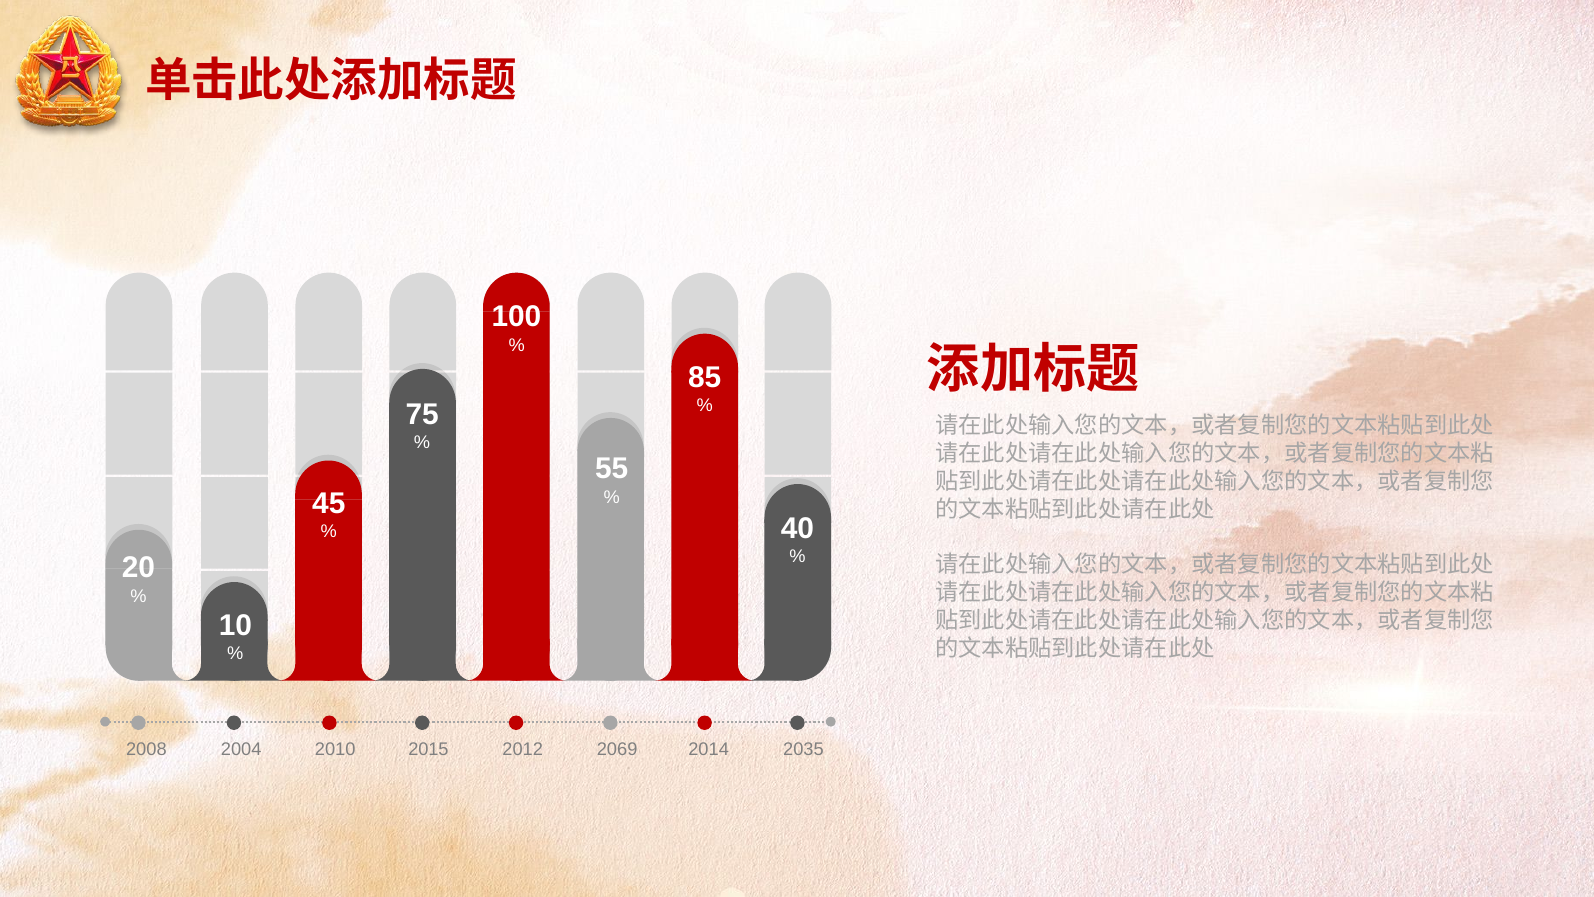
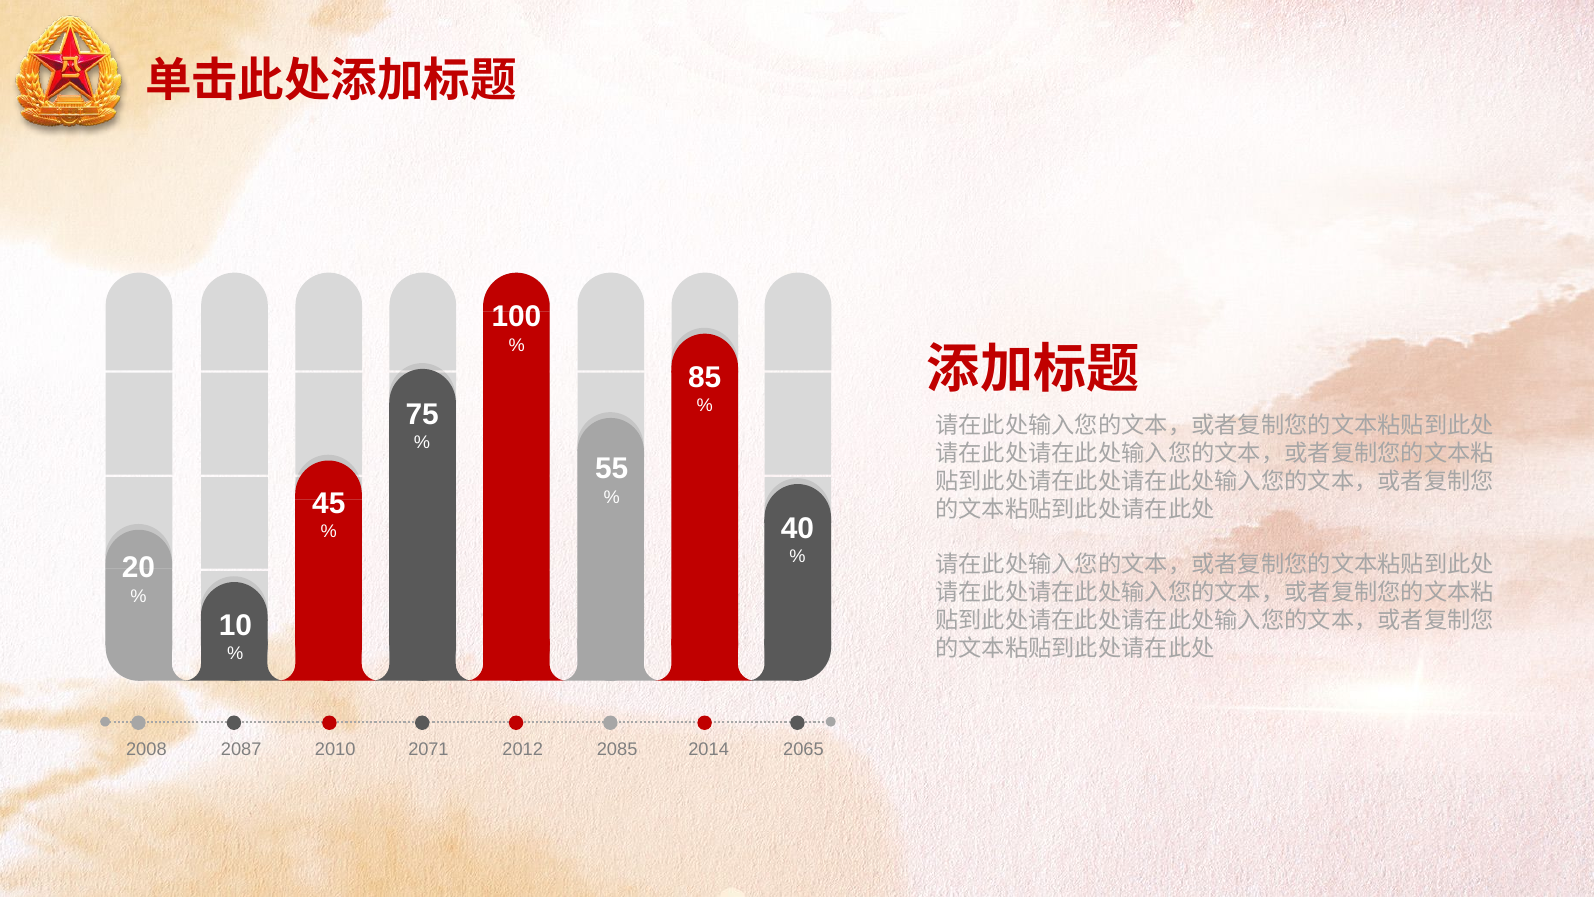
2004: 2004 -> 2087 (241, 749)
2015: 2015 -> 2071 (428, 749)
2069: 2069 -> 2085 (617, 749)
2035: 2035 -> 2065 (803, 749)
